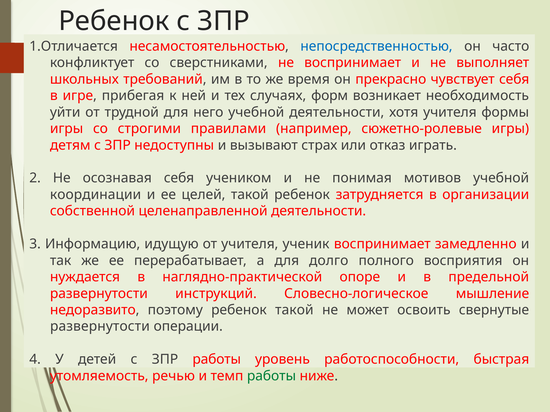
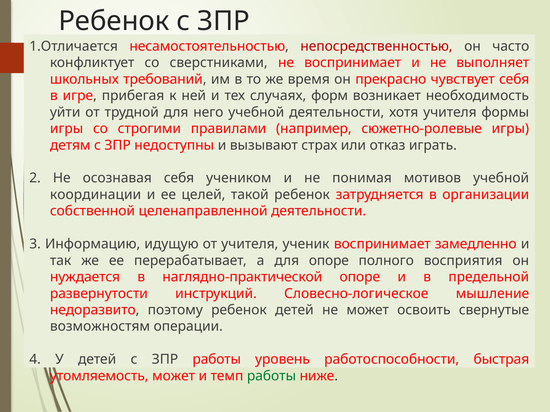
непосредственностью colour: blue -> red (376, 46)
для долго: долго -> опоре (329, 261)
ребенок такой: такой -> детей (294, 310)
развернутости: развернутости -> возможностям (100, 327)
утомляемость речью: речью -> может (174, 376)
